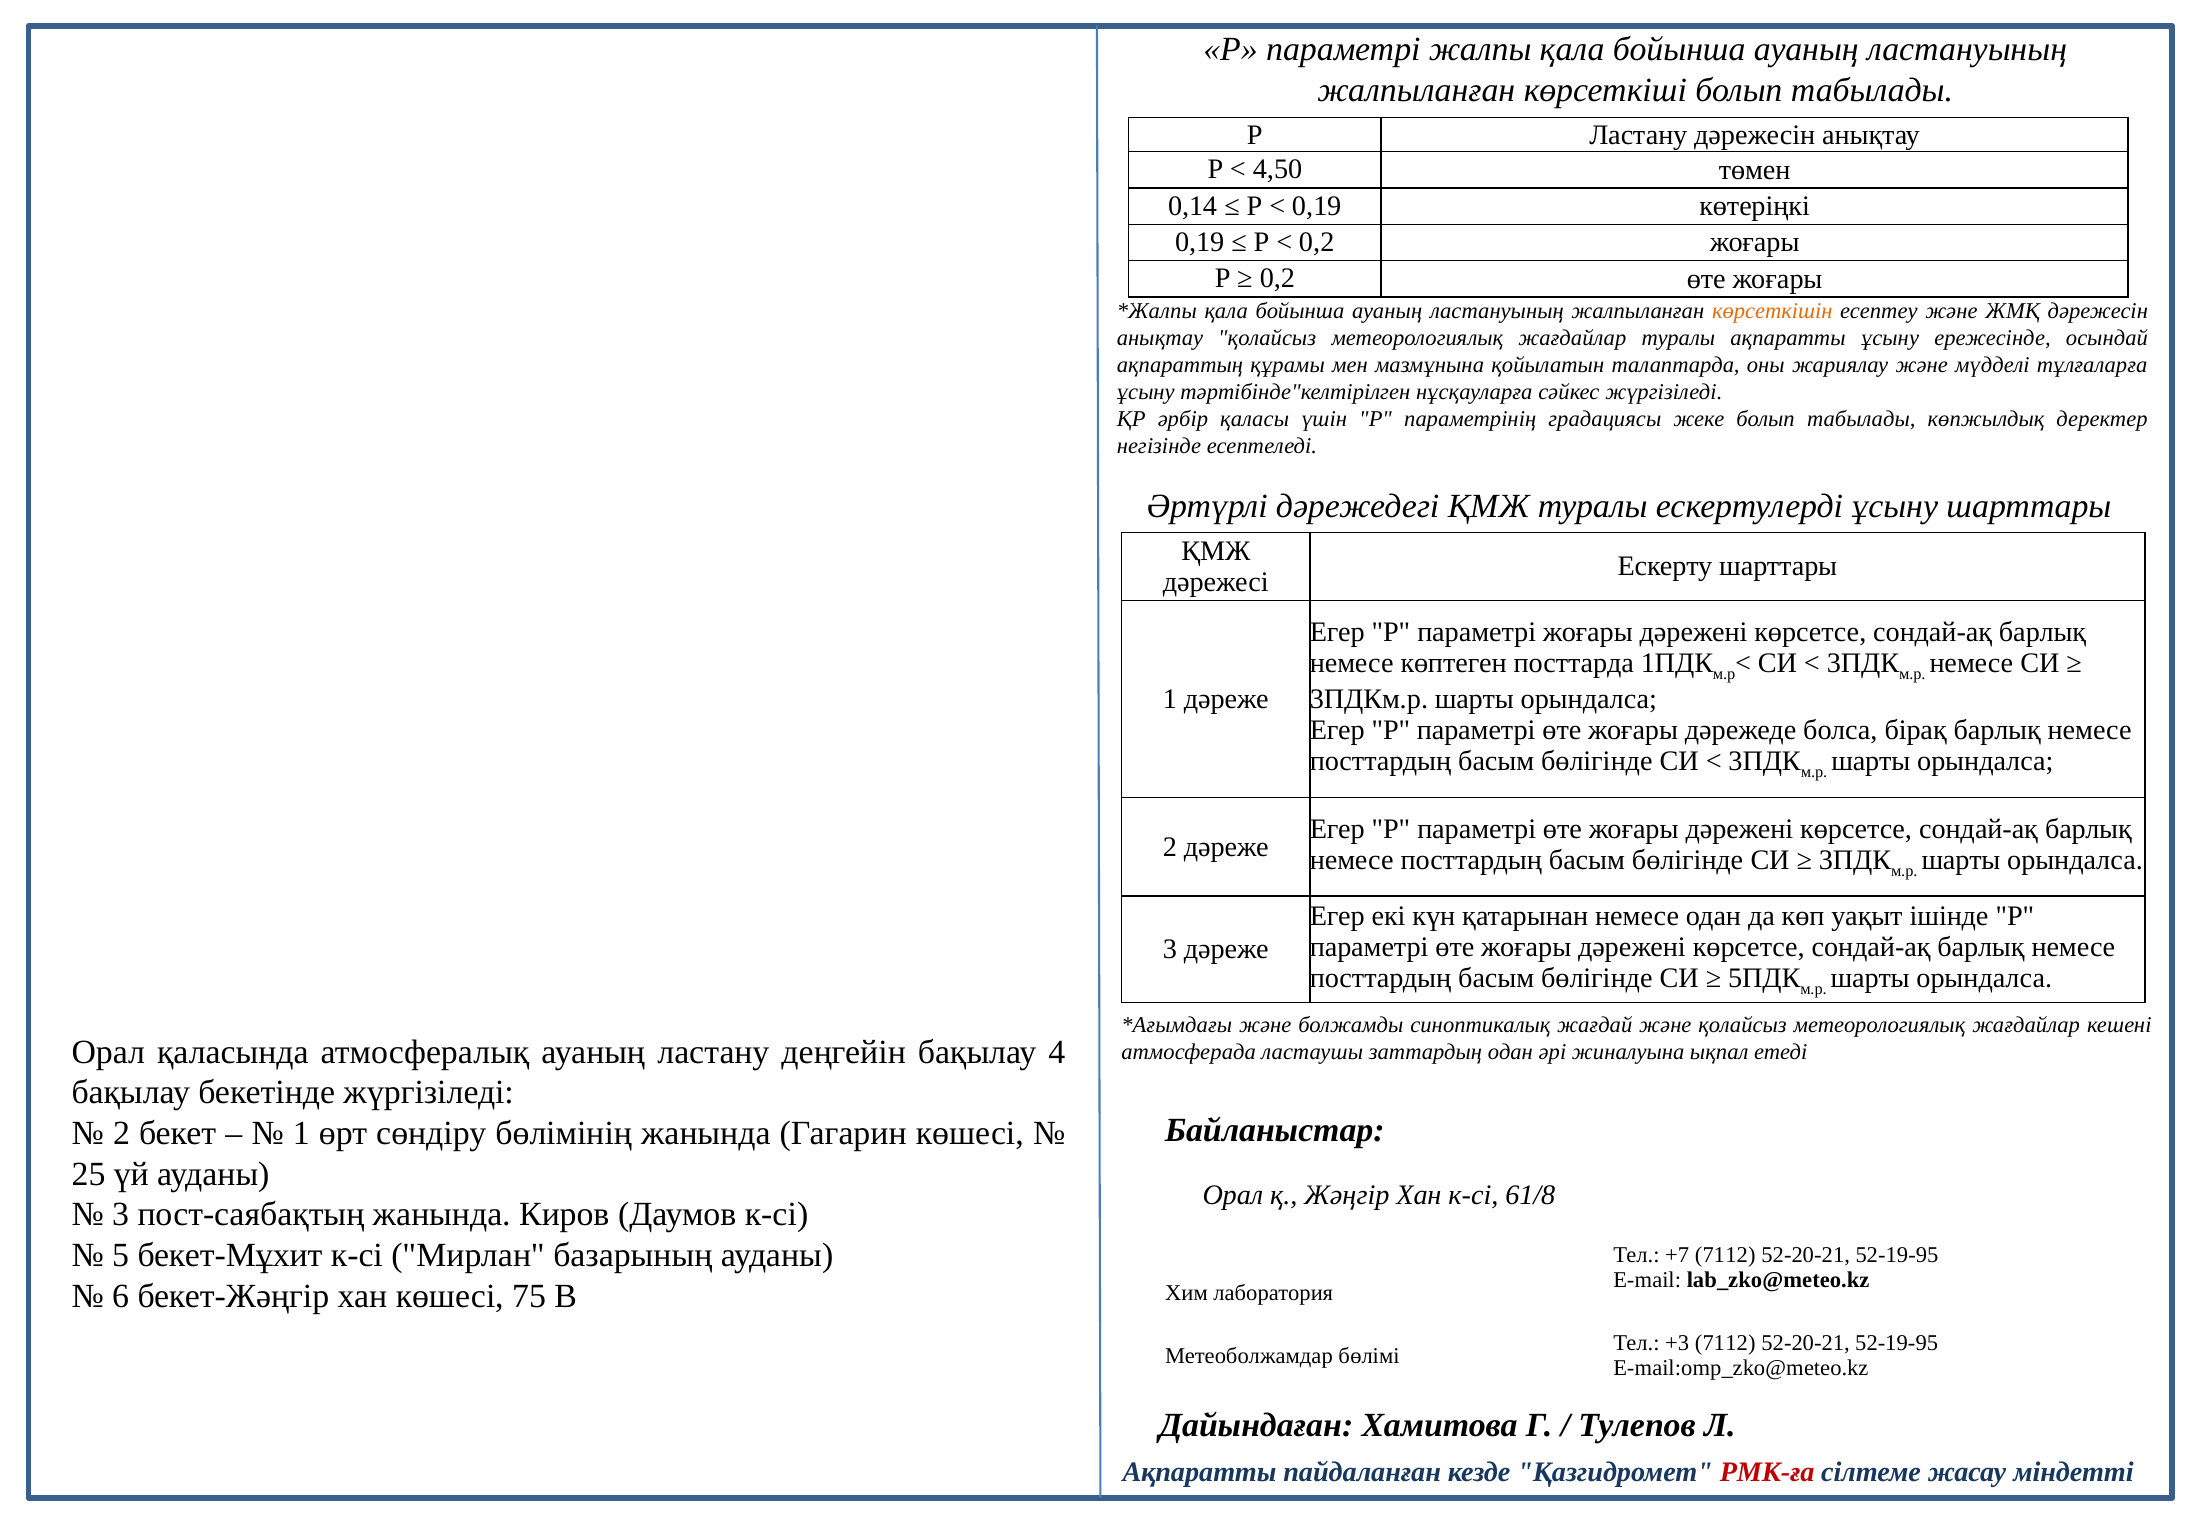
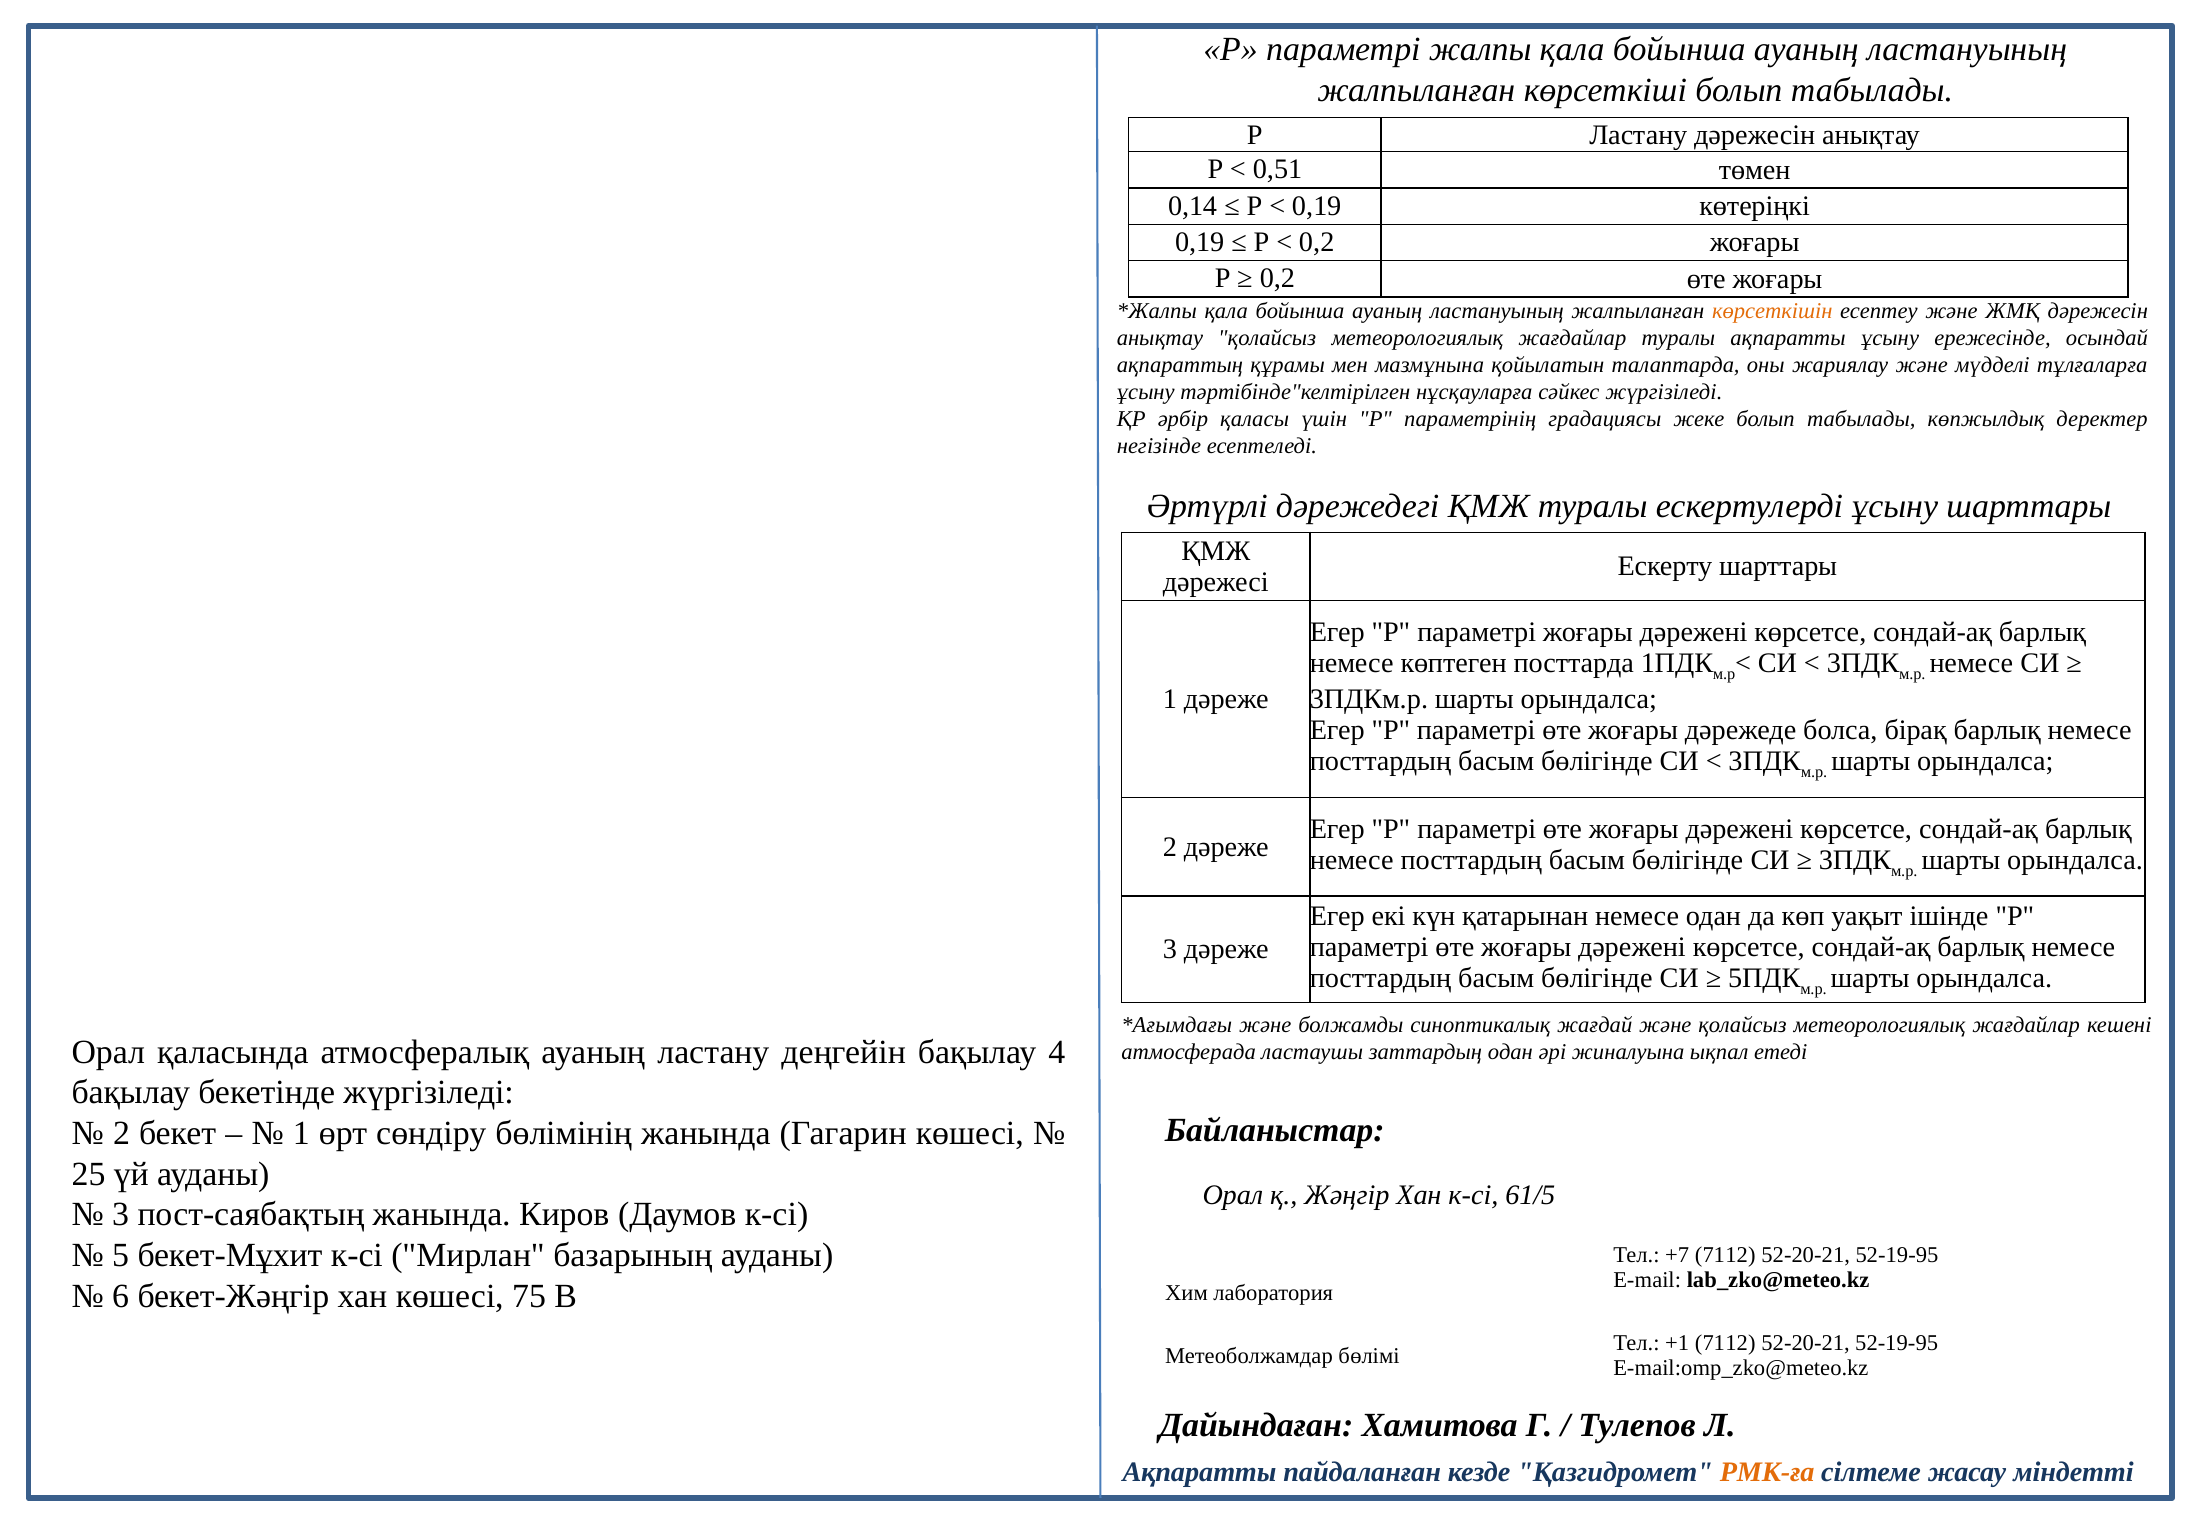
4,50: 4,50 -> 0,51 (1278, 170)
61/8: 61/8 -> 61/5 (1530, 1195)
+3: +3 -> +1 (1677, 1343)
РМК-ға colour: red -> orange (1767, 1472)
